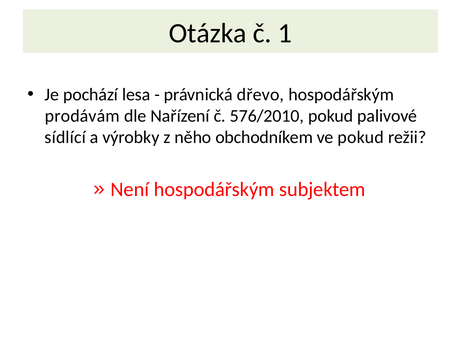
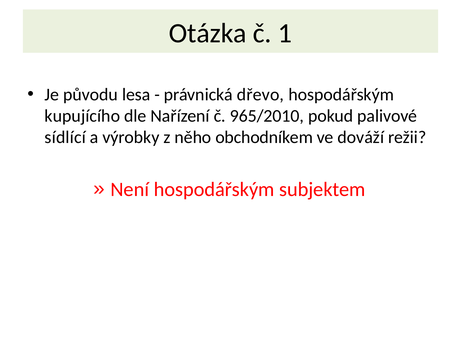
pochází: pochází -> původu (91, 94)
prodávám: prodávám -> kupujícího (82, 116)
576/2010: 576/2010 -> 965/2010 (267, 116)
ve pokud: pokud -> dováží (361, 137)
